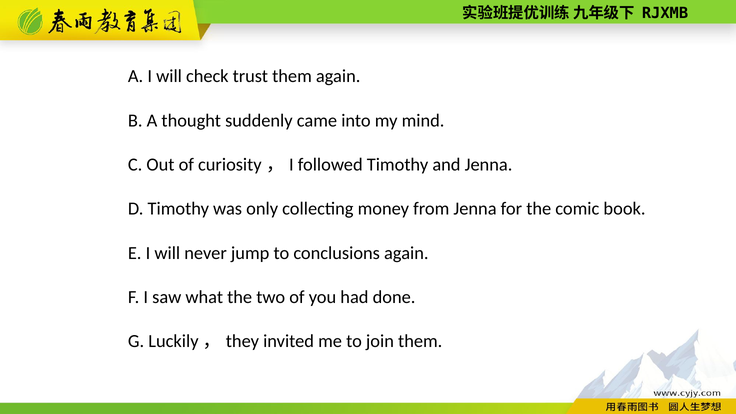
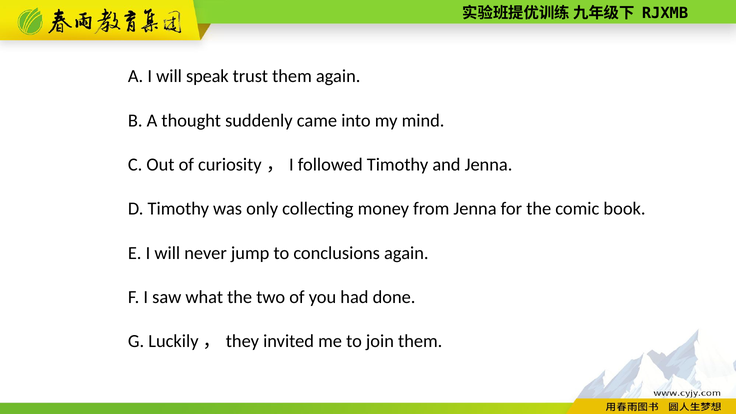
check: check -> speak (207, 76)
